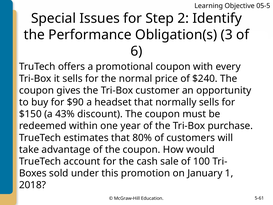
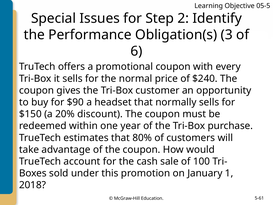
43%: 43% -> 20% (65, 114)
